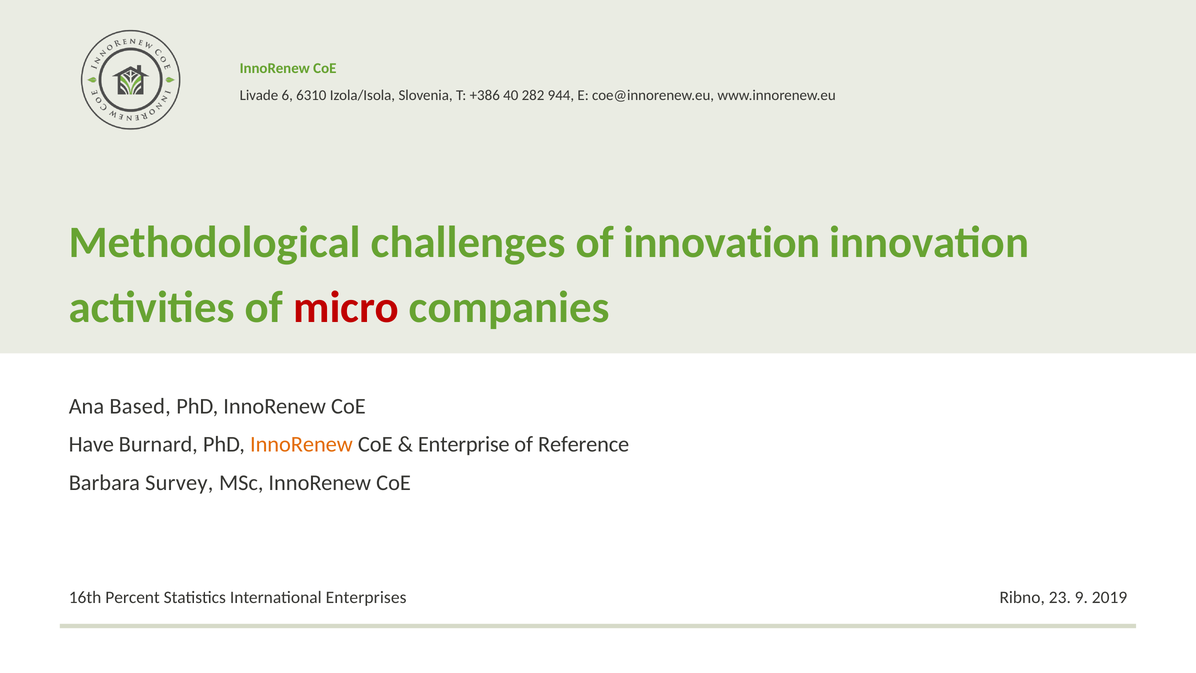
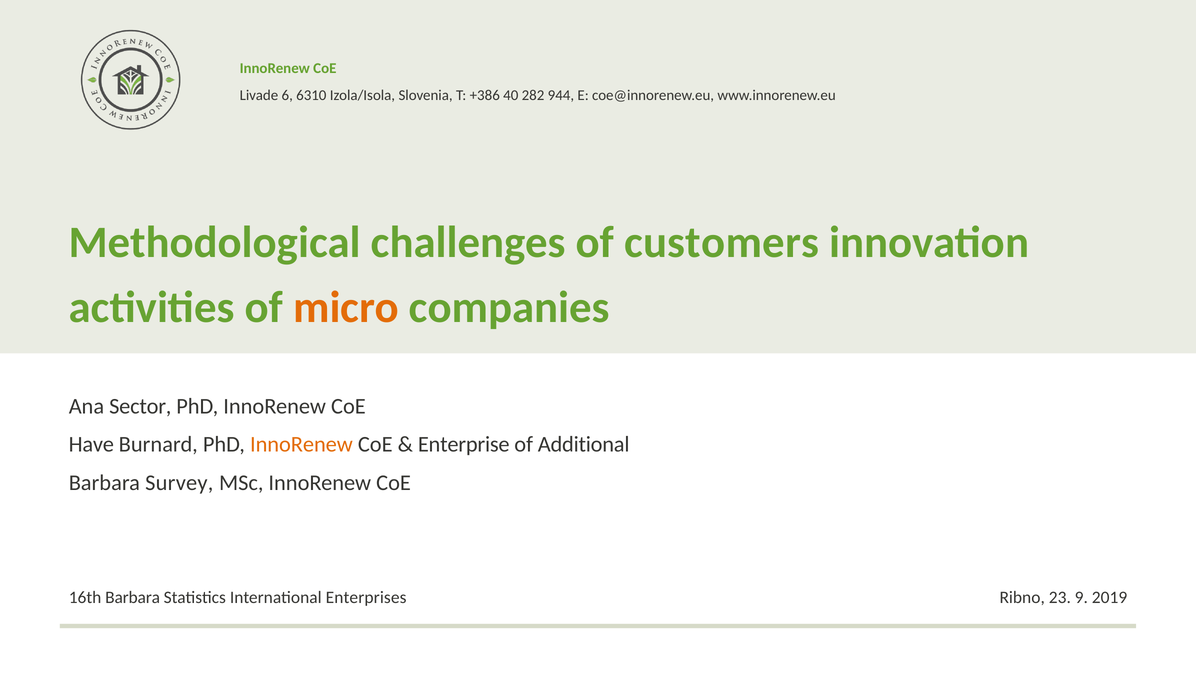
of innovation: innovation -> customers (722, 243)
micro colour: red -> orange (346, 307)
Based: Based -> Sector (140, 406)
Reference: Reference -> Additional (584, 444)
16th Percent: Percent -> Barbara (133, 597)
